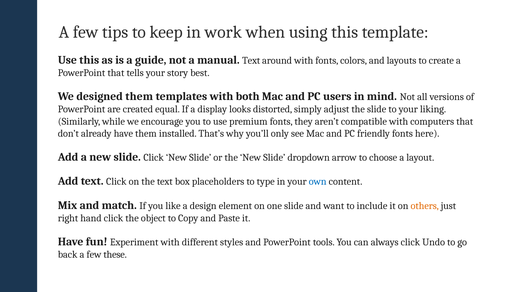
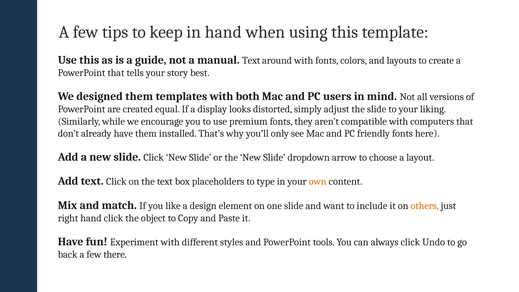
in work: work -> hand (223, 32)
own colour: blue -> orange (318, 182)
these: these -> there (115, 255)
